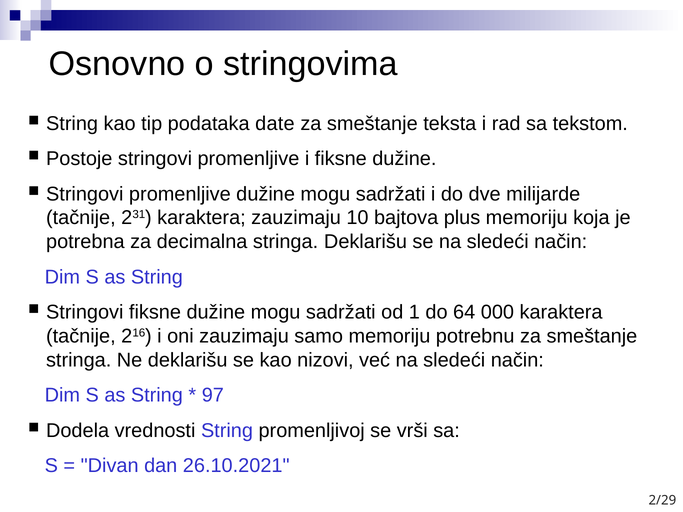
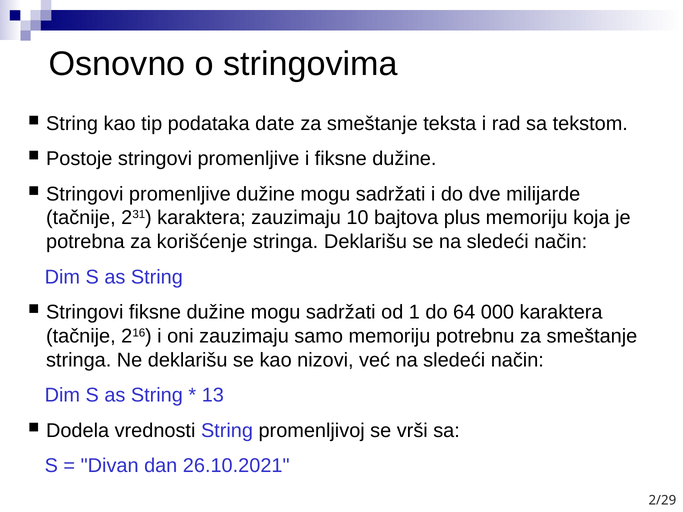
decimalna: decimalna -> korišćenje (202, 242)
97: 97 -> 13 (213, 396)
